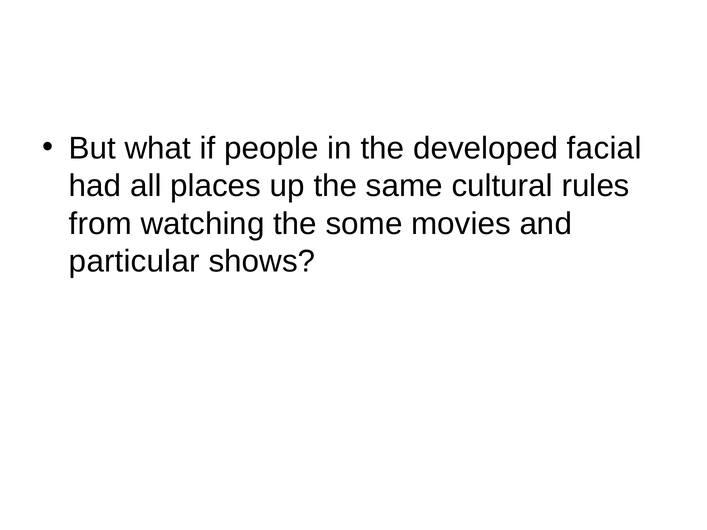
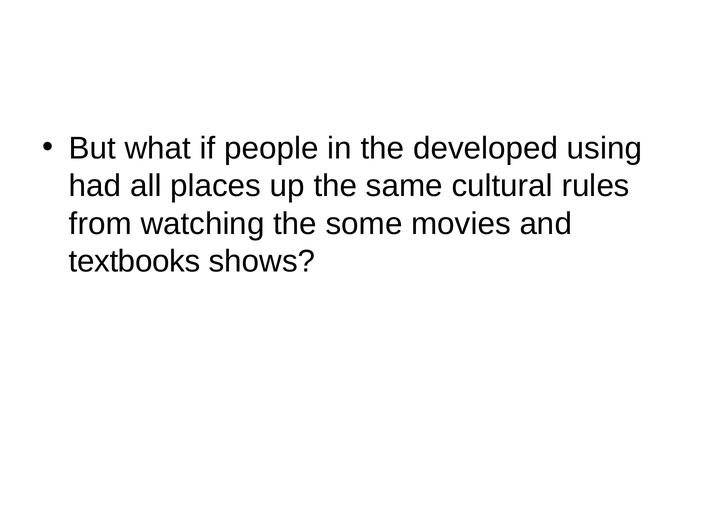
facial: facial -> using (604, 148)
particular: particular -> textbooks (135, 261)
